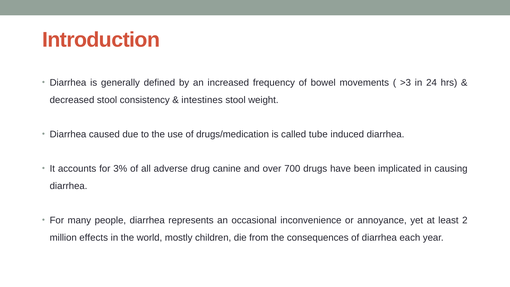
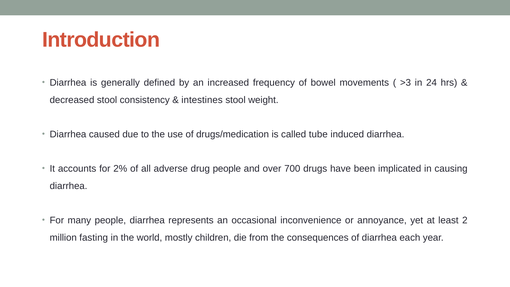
3%: 3% -> 2% (120, 169)
drug canine: canine -> people (227, 169)
effects: effects -> fasting (94, 238)
